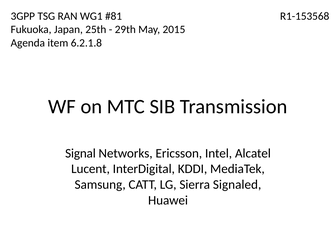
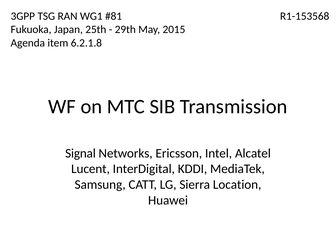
Signaled: Signaled -> Location (237, 185)
